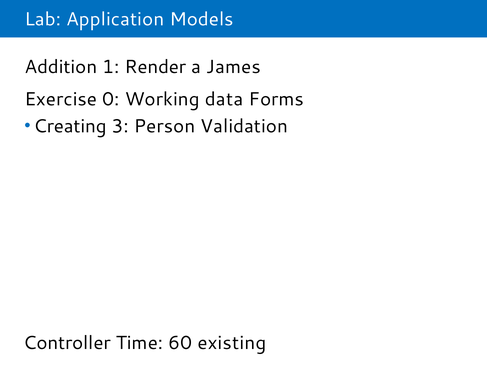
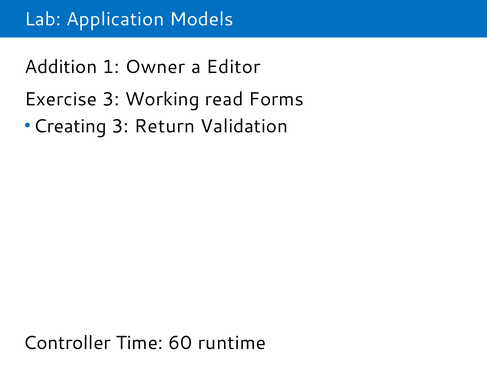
Render: Render -> Owner (155, 67)
James: James -> Editor (233, 67)
Exercise 0: 0 -> 3 (111, 99)
data: data -> read (224, 99)
Person: Person -> Return (165, 126)
existing: existing -> runtime (232, 343)
